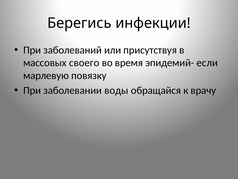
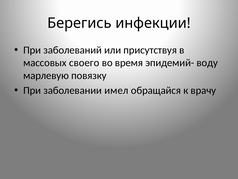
если: если -> воду (207, 63)
воды: воды -> имел (116, 90)
